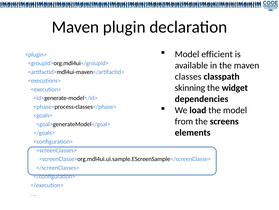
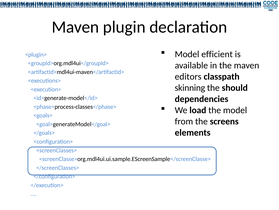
classes: classes -> editors (188, 76)
widget: widget -> should (235, 88)
